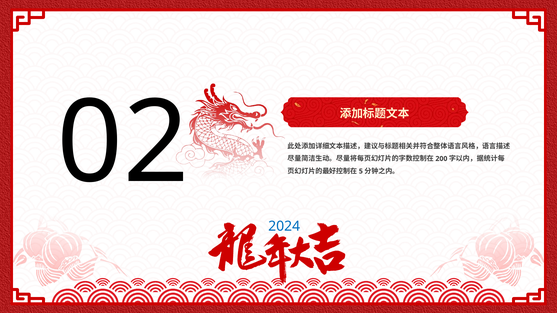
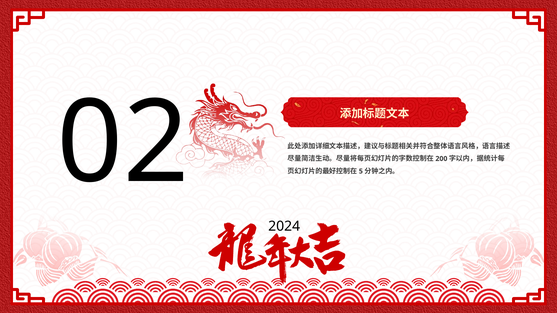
2024 colour: blue -> black (284, 226)
